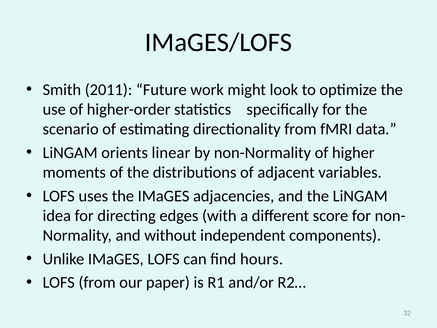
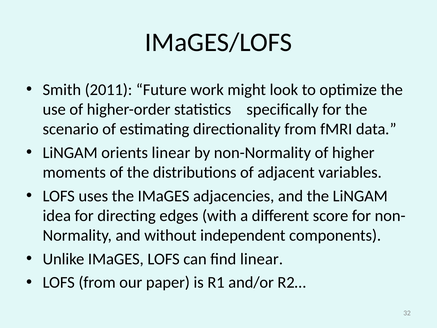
find hours: hours -> linear (262, 259)
